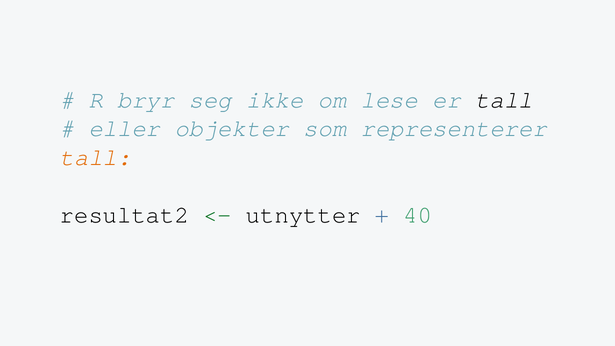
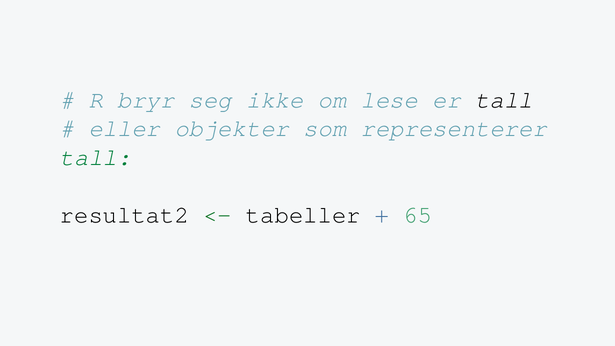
tall colour: orange -> green (96, 157)
utnytter: utnytter -> tabeller (303, 215)
40: 40 -> 65 (418, 215)
